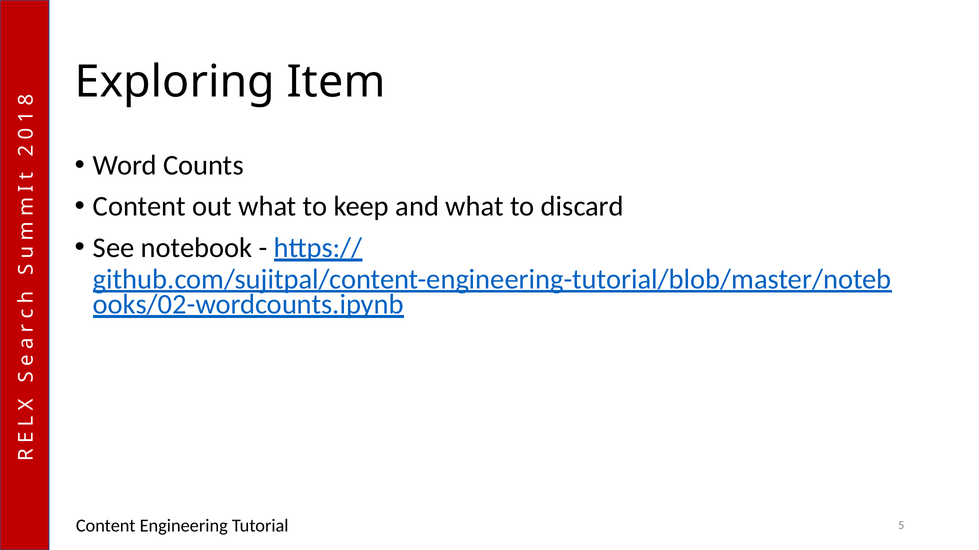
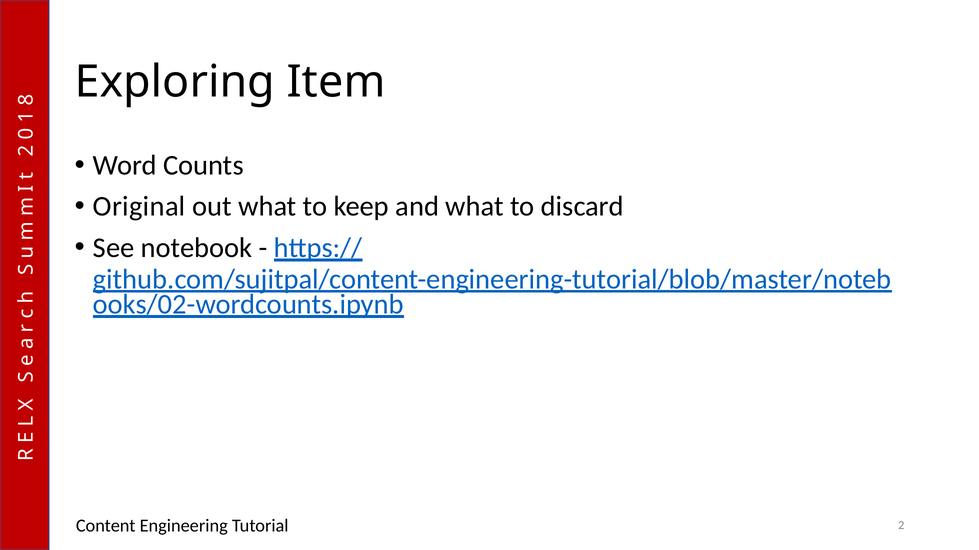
Content: Content -> Original (139, 207)
Tutorial 5: 5 -> 2 (901, 526)
